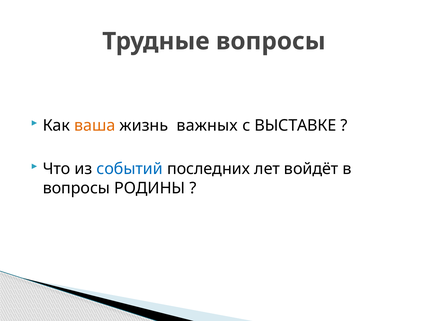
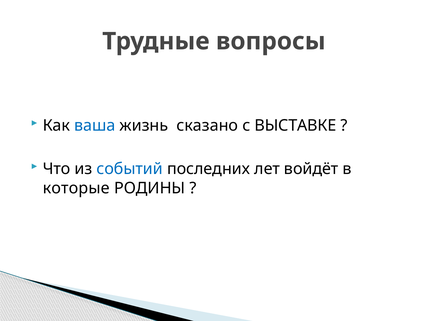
ваша colour: orange -> blue (95, 126)
важных: важных -> сказано (207, 126)
вопросы: вопросы -> которые (76, 188)
